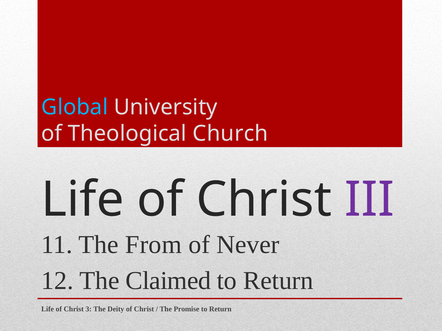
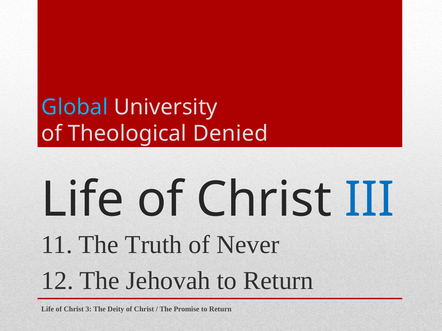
Church: Church -> Denied (230, 134)
III colour: purple -> blue (369, 200)
From: From -> Truth (154, 245)
Claimed: Claimed -> Jehovah (168, 281)
